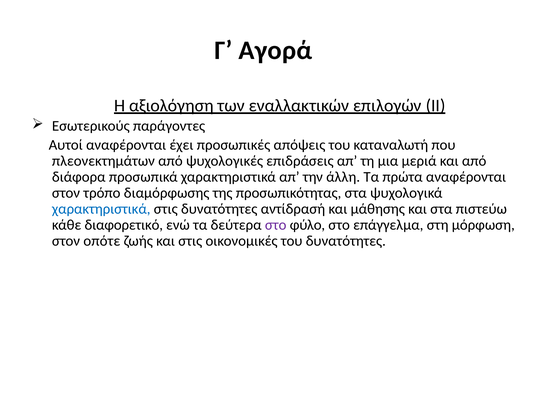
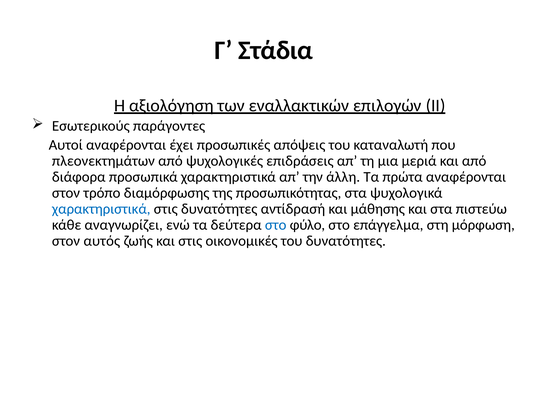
Αγορά: Αγορά -> Στάδια (276, 50)
διαφορετικό: διαφορετικό -> αναγνωρίζει (124, 225)
στο colour: purple -> blue (276, 225)
οπότε: οπότε -> αυτός (102, 241)
